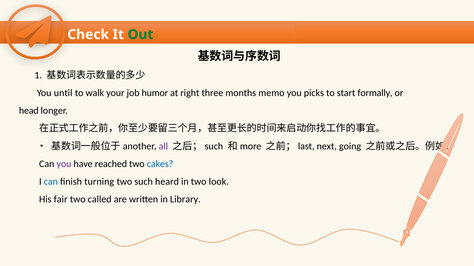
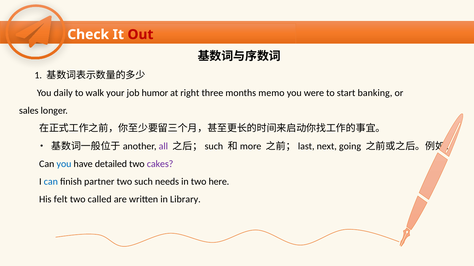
Out colour: green -> red (140, 35)
until: until -> daily (63, 93)
picks: picks -> were (314, 93)
formally: formally -> banking (375, 93)
head: head -> sales (29, 111)
you colour: purple -> blue (64, 164)
reached: reached -> detailed (111, 164)
cakes colour: blue -> purple (160, 164)
turning: turning -> partner (99, 182)
heard: heard -> needs (167, 182)
look: look -> here (219, 182)
fair: fair -> felt (61, 200)
